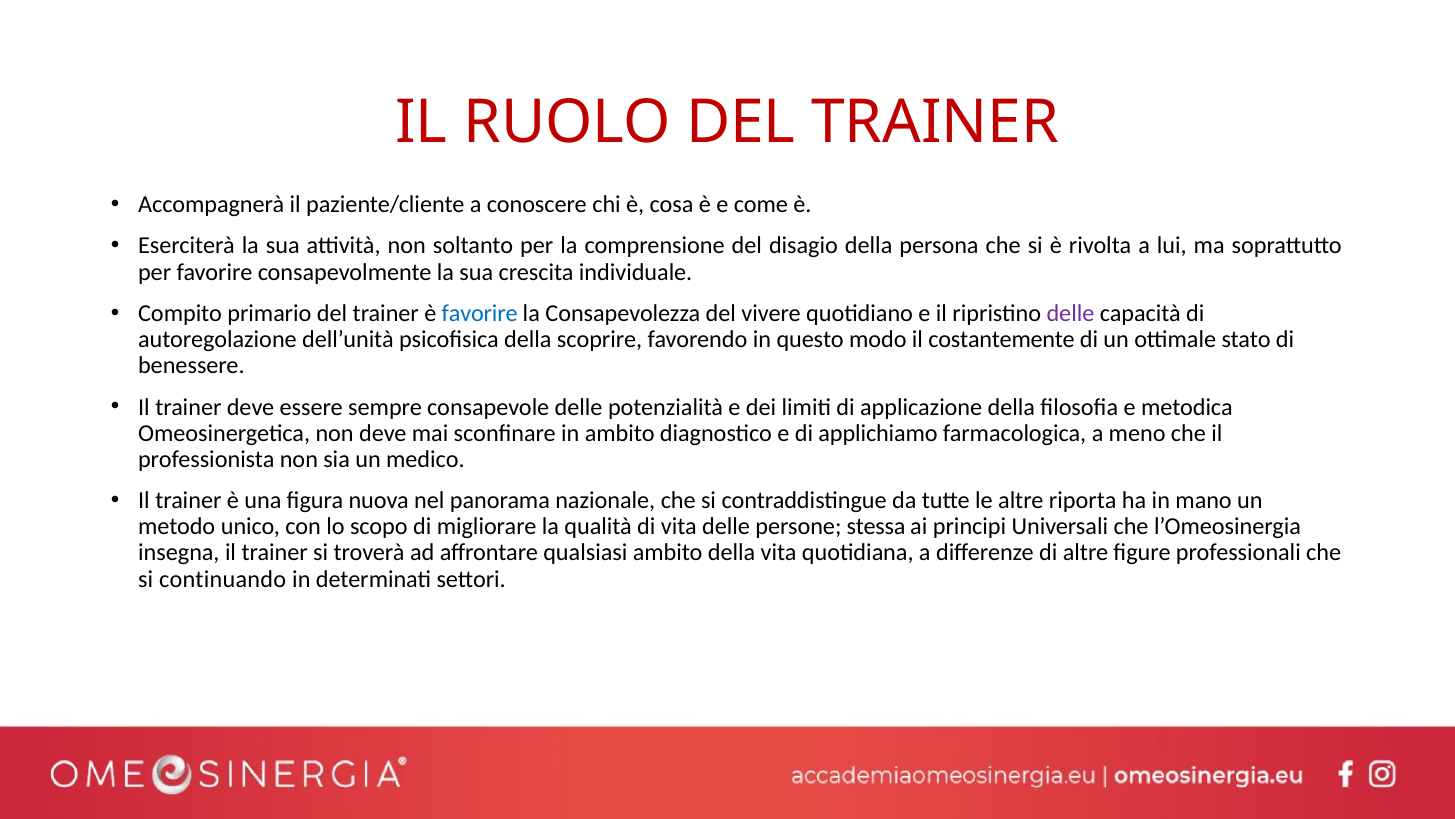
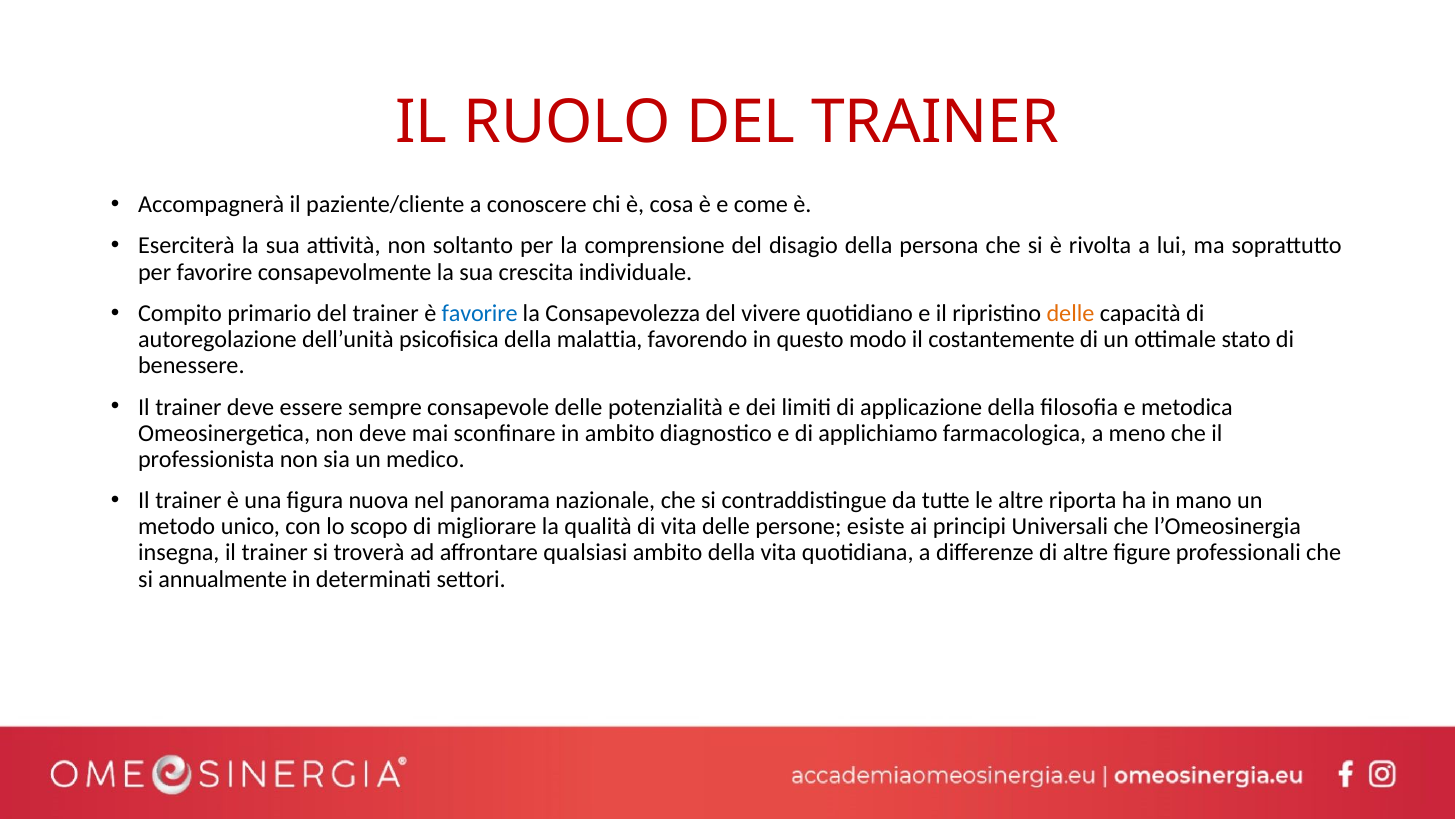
delle colour: purple -> orange (1070, 313)
scoprire: scoprire -> malattia (600, 339)
stessa: stessa -> esiste (876, 526)
continuando: continuando -> annualmente (223, 579)
